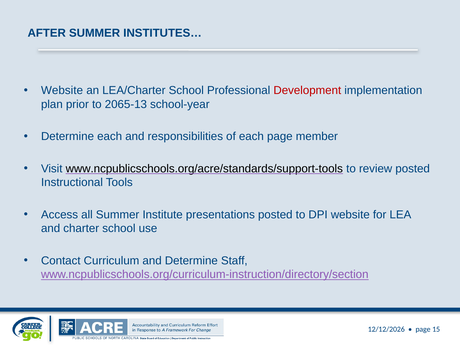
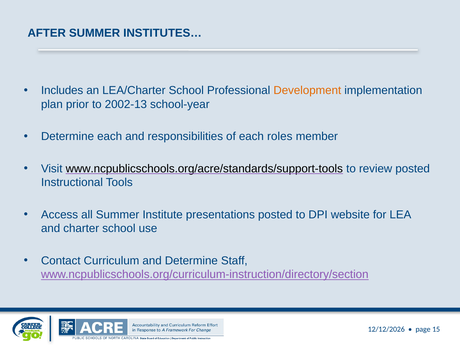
Website: Website -> Includes (62, 91)
Development colour: red -> orange (307, 91)
2065-13: 2065-13 -> 2002-13 (126, 104)
each page: page -> roles (280, 137)
